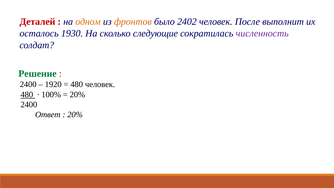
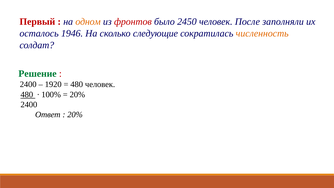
Деталей: Деталей -> Первый (37, 22)
фронтов colour: orange -> red (133, 22)
2402: 2402 -> 2450 (187, 22)
выполнит: выполнит -> заполняли (283, 22)
1930: 1930 -> 1946 (72, 33)
численность colour: purple -> orange (262, 33)
